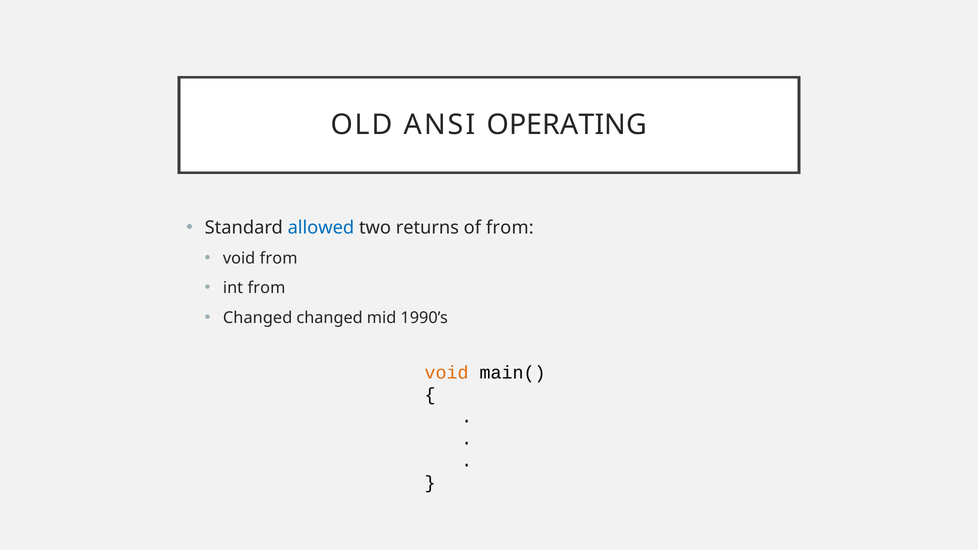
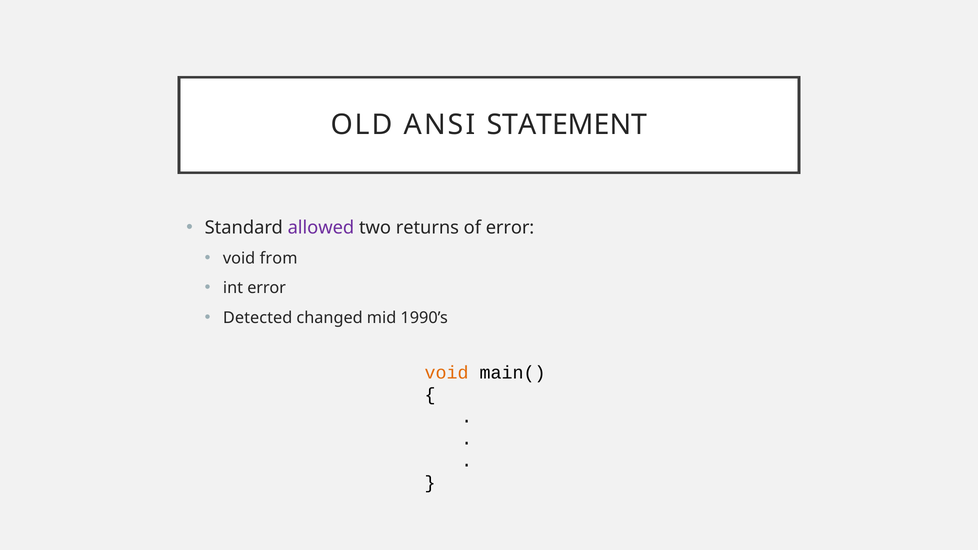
OPERATING: OPERATING -> STATEMENT (567, 125)
allowed colour: blue -> purple (321, 228)
of from: from -> error (510, 228)
int from: from -> error (267, 288)
Changed: Changed -> Detected (258, 318)
